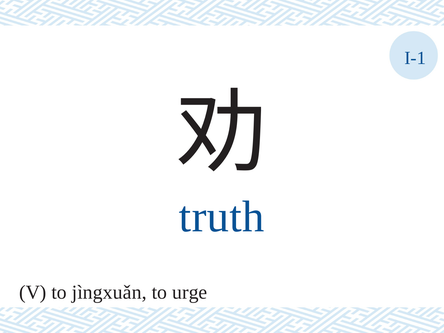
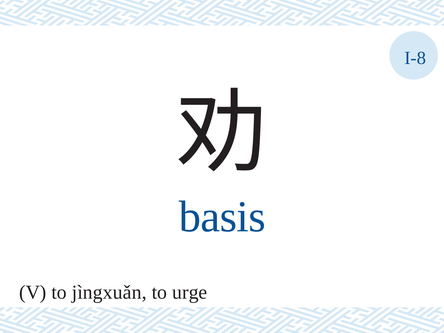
I-1: I-1 -> I-8 (415, 58)
truth: truth -> basis (222, 217)
